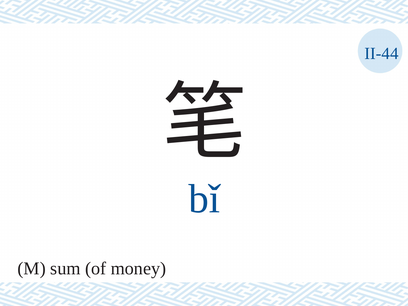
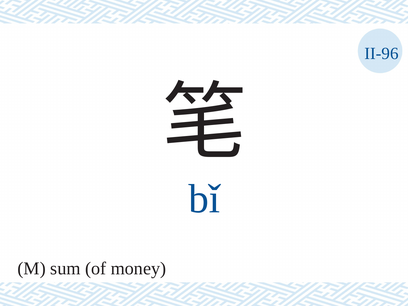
II-44: II-44 -> II-96 (382, 53)
